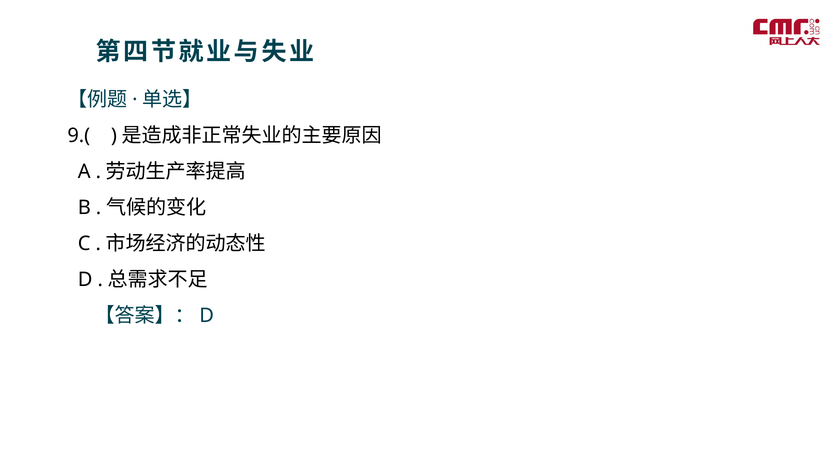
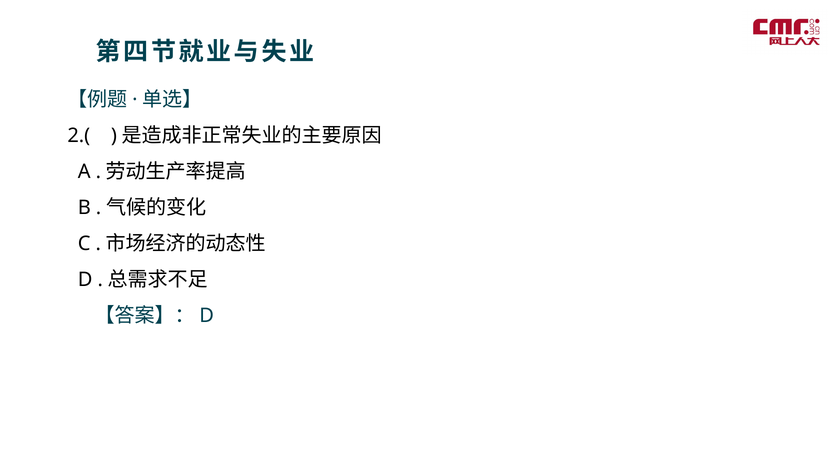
9.(: 9.( -> 2.( (79, 136)
